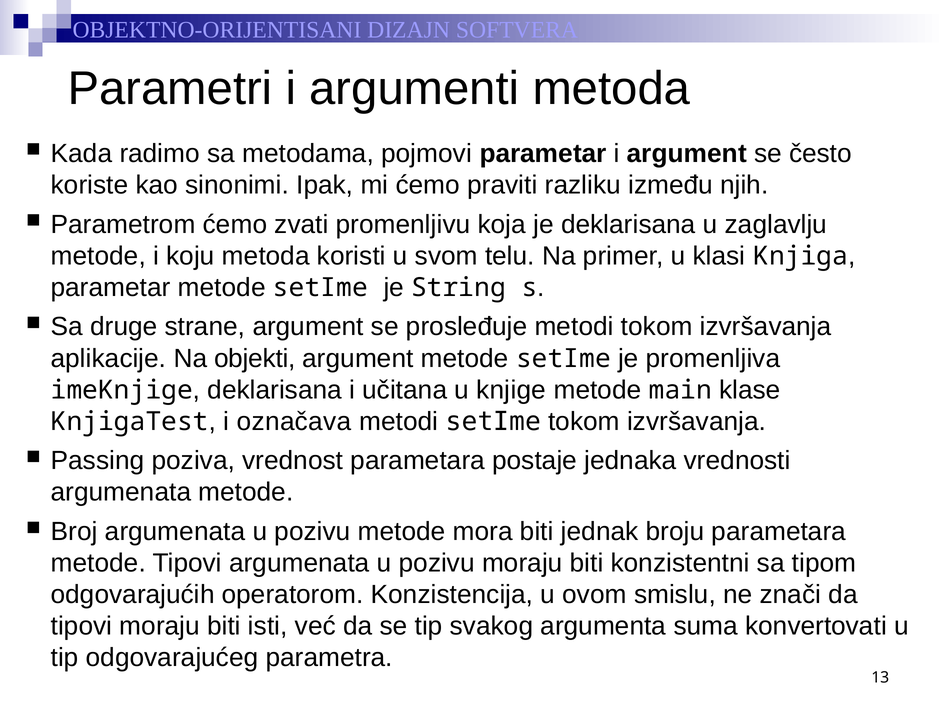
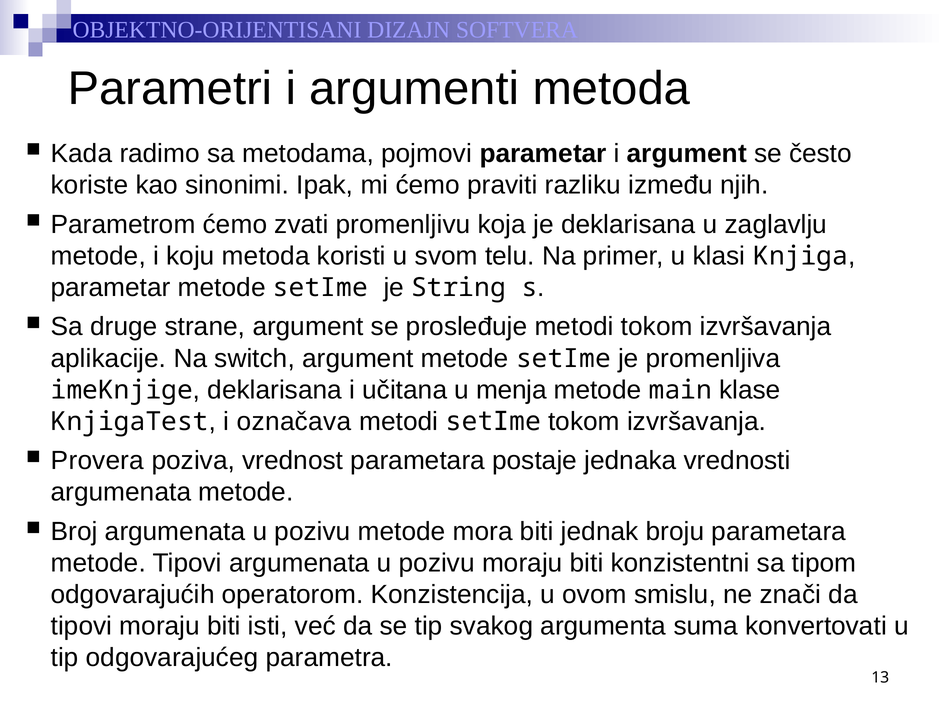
objekti: objekti -> switch (255, 359)
knjige: knjige -> menja (511, 390)
Passing: Passing -> Provera (97, 461)
